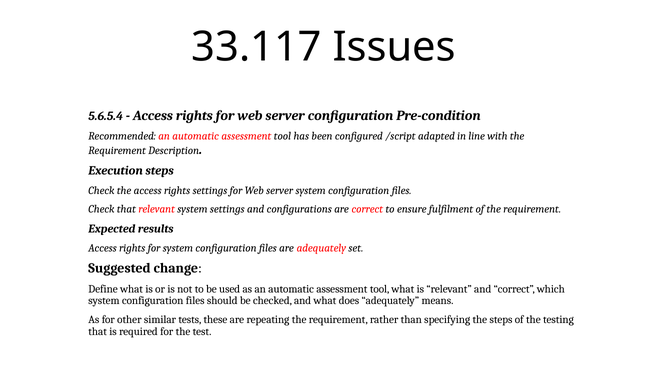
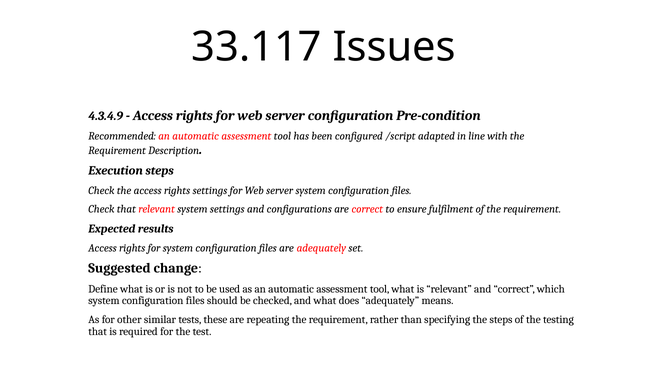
5.6.5.4: 5.6.5.4 -> 4.3.4.9 (106, 116)
